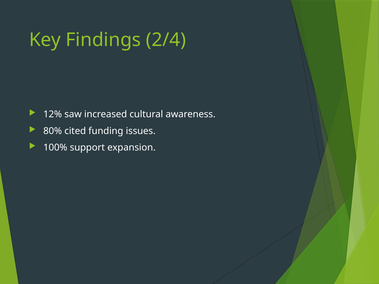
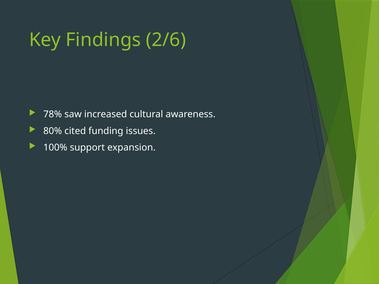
2/4: 2/4 -> 2/6 (166, 40)
12%: 12% -> 78% (53, 114)
